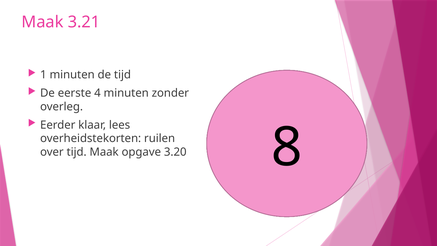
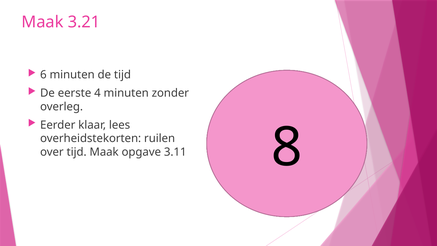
1: 1 -> 6 (43, 75)
3.20: 3.20 -> 3.11 (175, 152)
